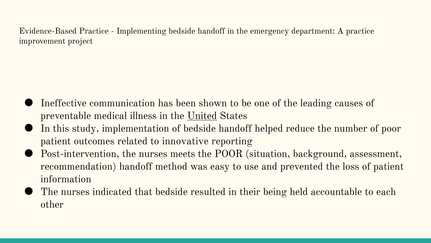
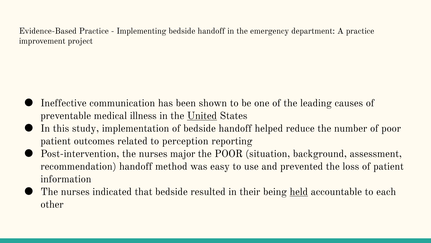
innovative: innovative -> perception (185, 141)
meets: meets -> major (183, 153)
held underline: none -> present (299, 191)
